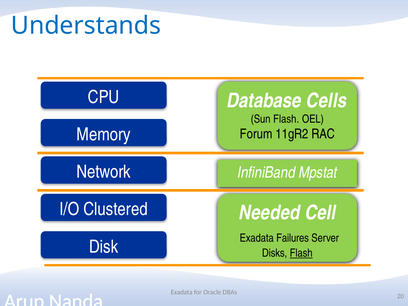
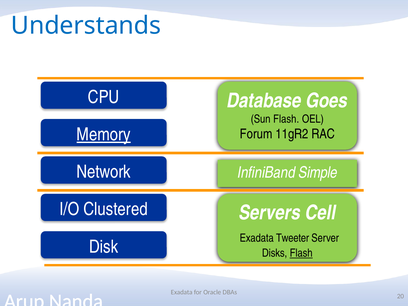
Cells: Cells -> Goes (327, 101)
Memory underline: none -> present (104, 135)
Mpstat: Mpstat -> Simple (318, 172)
Needed: Needed -> Servers (270, 213)
Failures: Failures -> Tweeter (293, 238)
